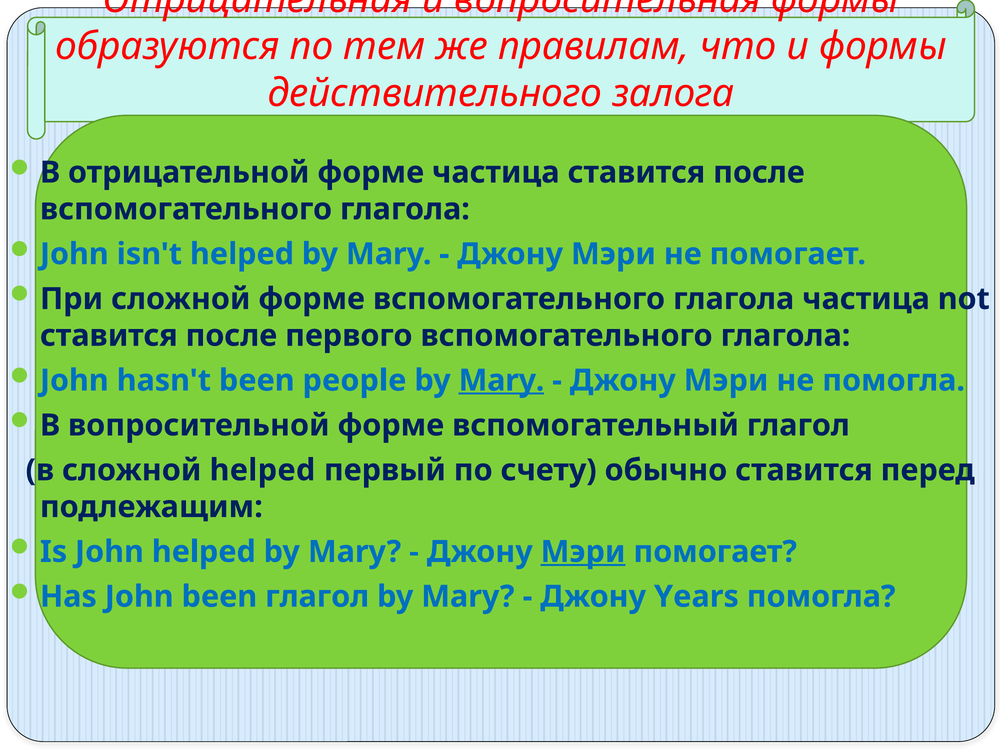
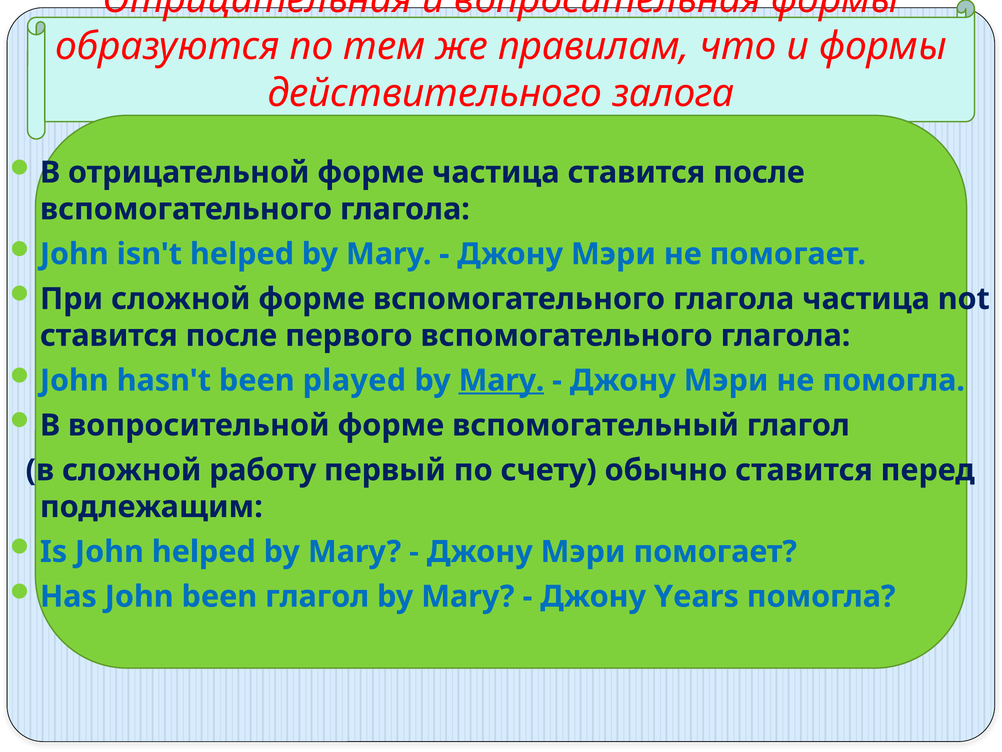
people: people -> played (354, 380)
сложной helped: helped -> работу (263, 470)
Мэри underline: present -> none (583, 551)
